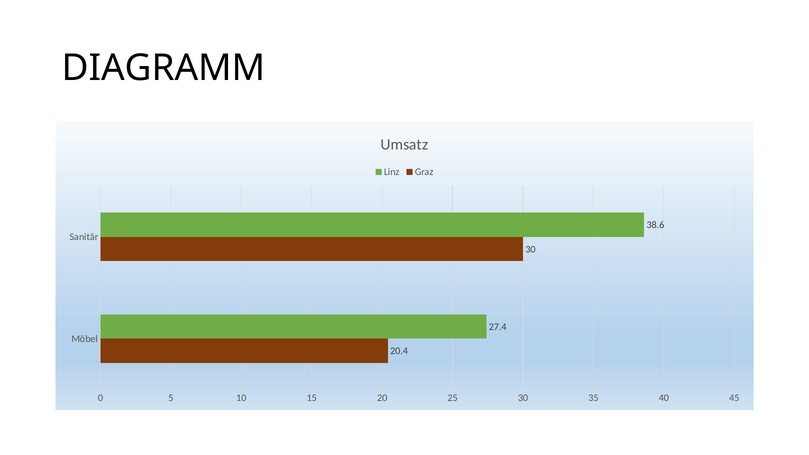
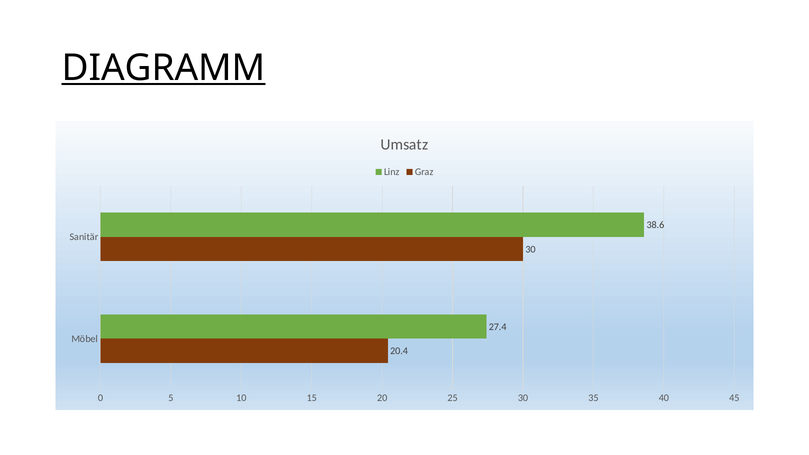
DIAGRAMM underline: none -> present (164, 68)
